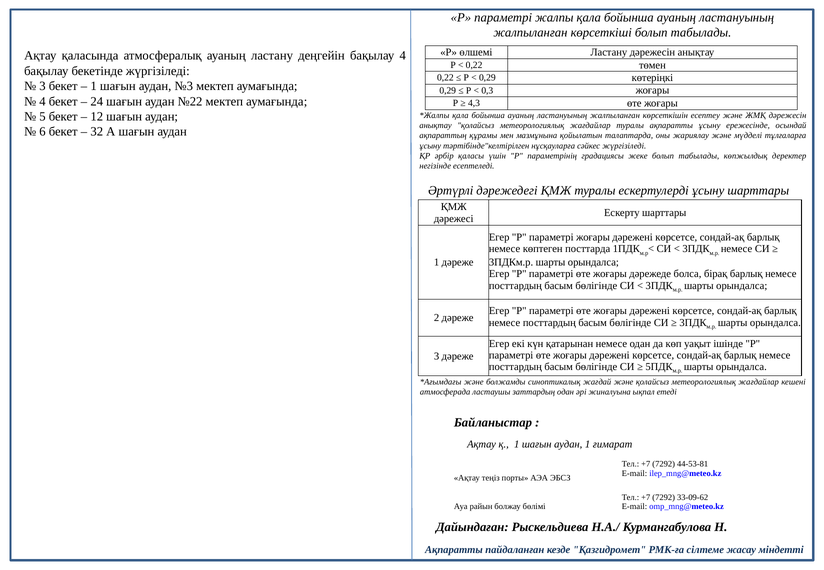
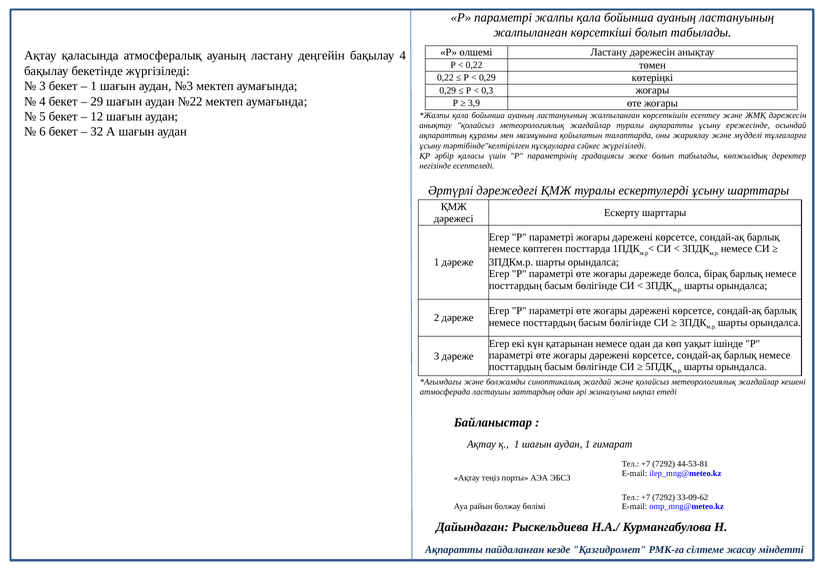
24: 24 -> 29 (97, 101)
4,3: 4,3 -> 3,9 (474, 103)
